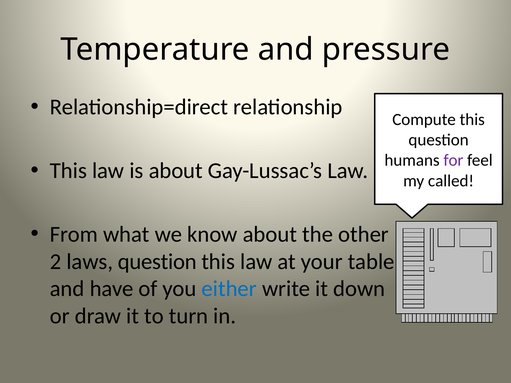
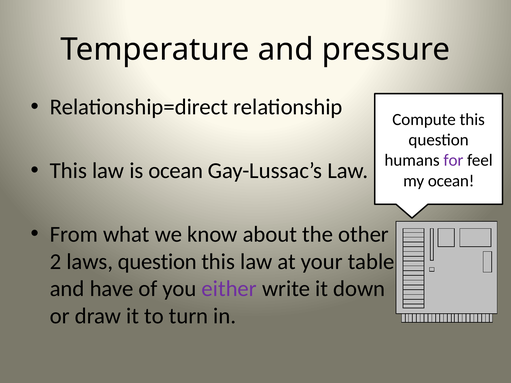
is about: about -> ocean (176, 171)
my called: called -> ocean (451, 181)
either colour: blue -> purple (229, 289)
